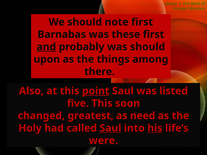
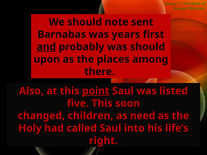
note first: first -> sent (142, 22)
these: these -> years (126, 34)
things: things -> places (113, 59)
greatest: greatest -> children (90, 116)
Saul underline: present -> none (110, 128)
his underline: present -> none (155, 128)
were: were -> right (103, 141)
